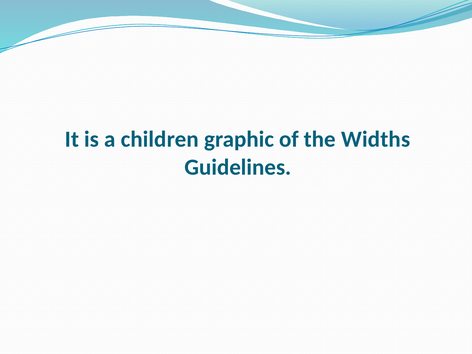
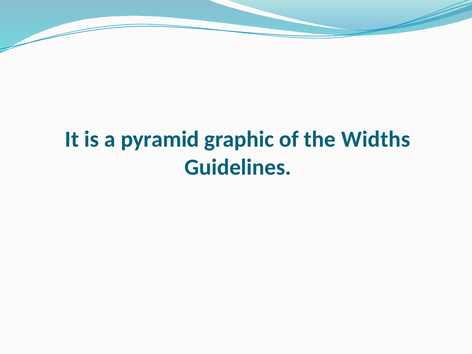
children: children -> pyramid (160, 139)
